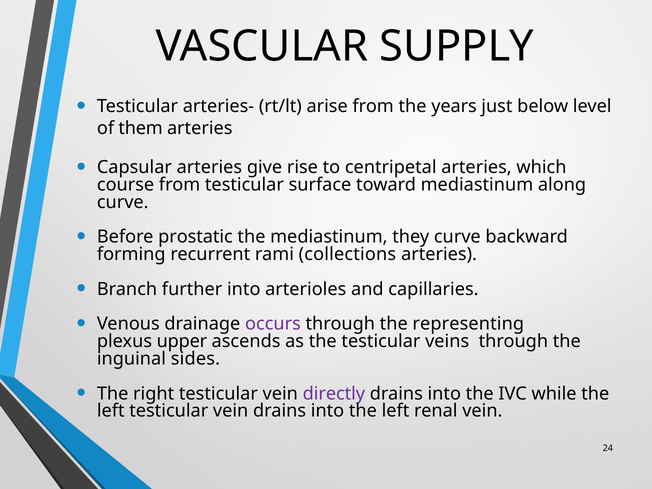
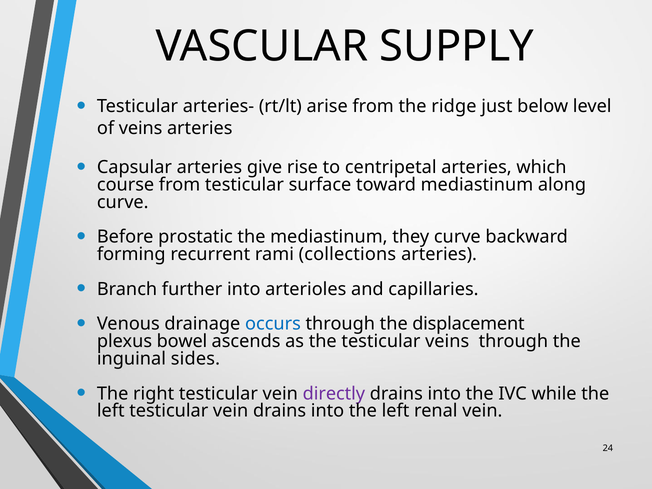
years: years -> ridge (454, 106)
of them: them -> veins (141, 128)
occurs colour: purple -> blue (273, 324)
representing: representing -> displacement (468, 324)
upper: upper -> bowel (182, 341)
